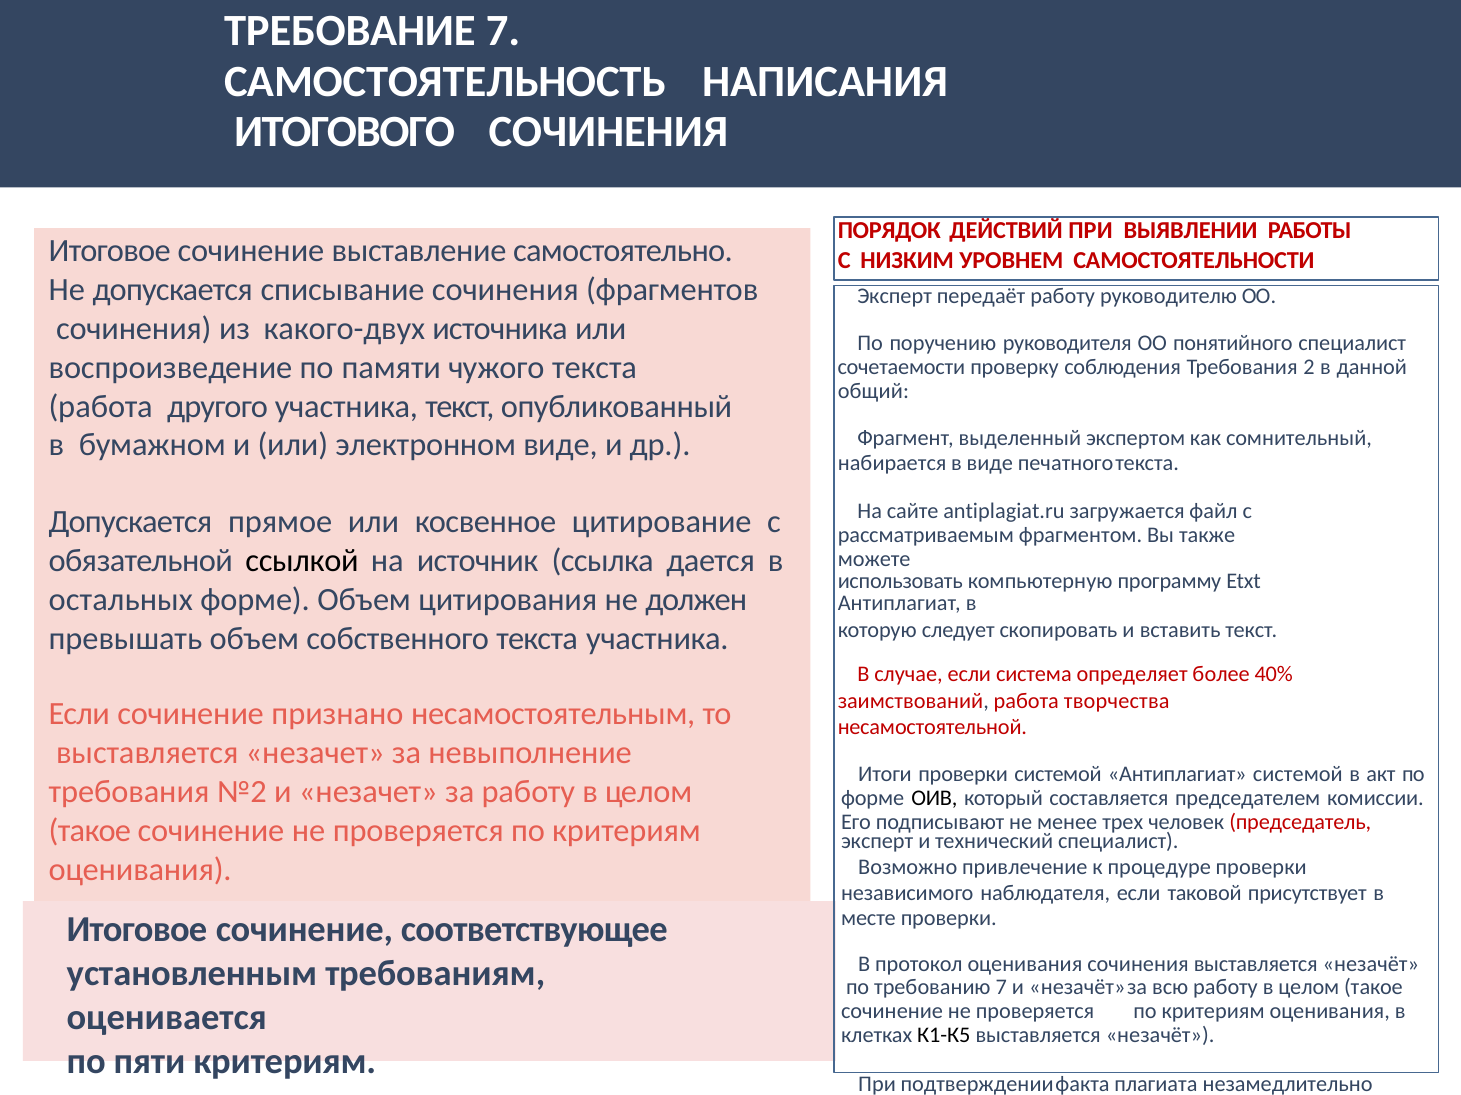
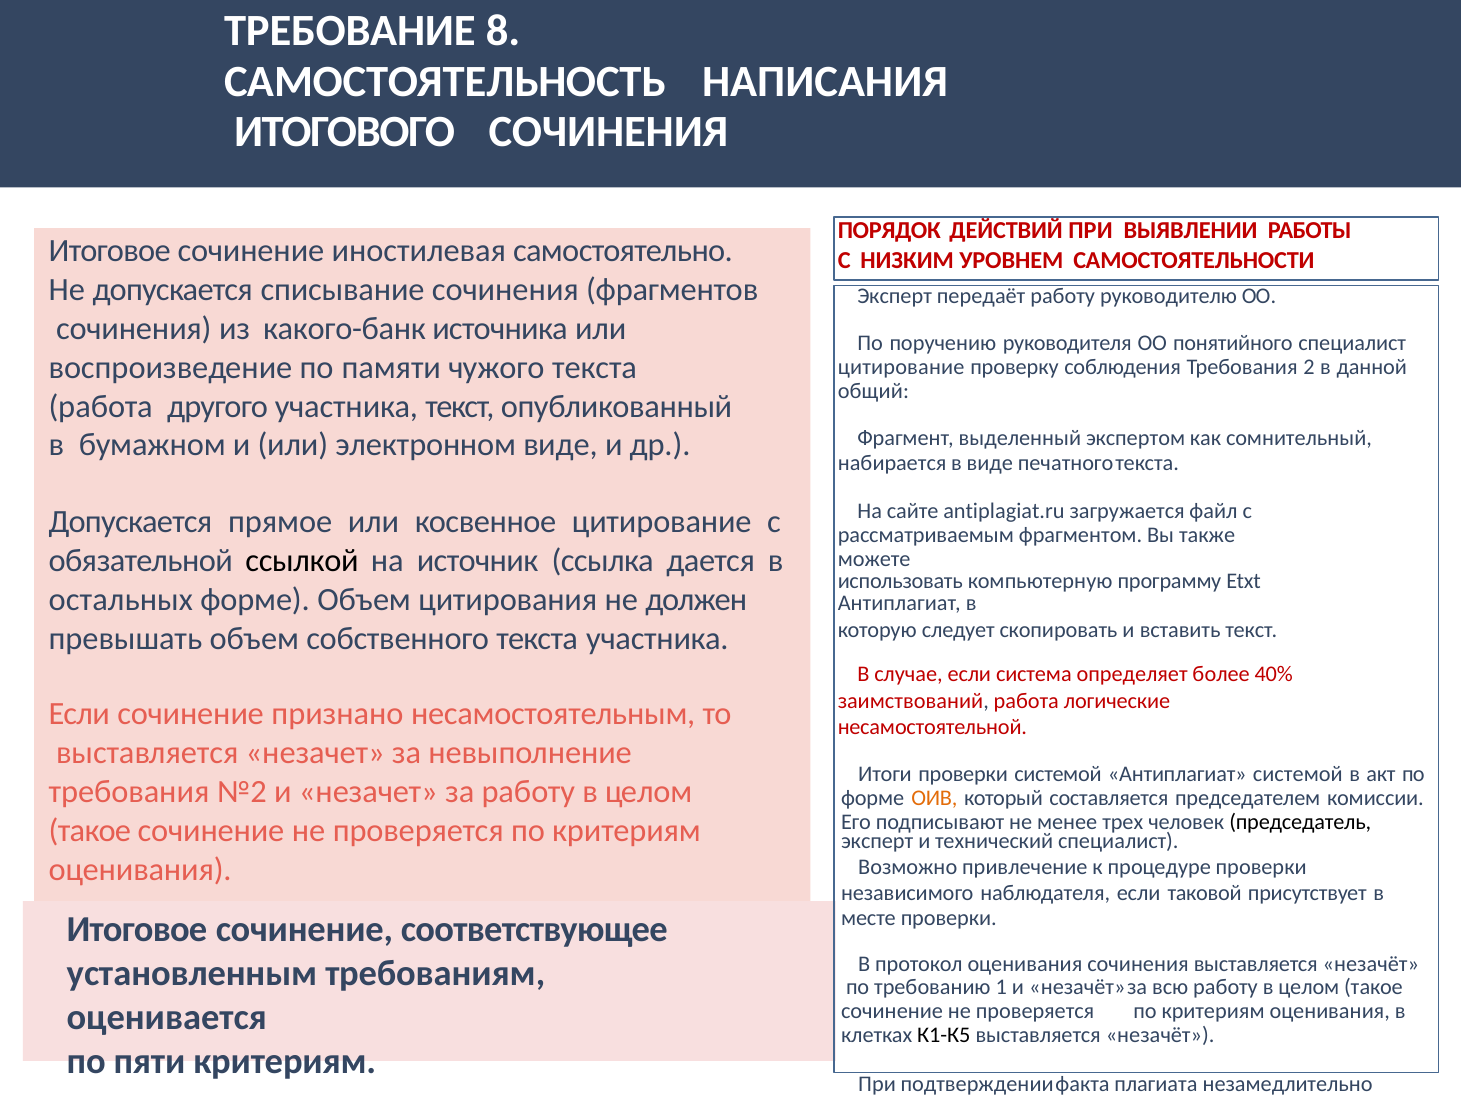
ТРЕБОВАНИЕ 7: 7 -> 8 (503, 31)
выставление: выставление -> иностилевая (419, 251)
какого-двух: какого-двух -> какого-банк (344, 329)
сочетаемости: сочетаемости -> цитирование (901, 367)
творчества: творчества -> логические (1117, 701)
ОИВ colour: black -> orange (934, 799)
председатель colour: red -> black (1300, 823)
требованию 7: 7 -> 1 (1001, 988)
